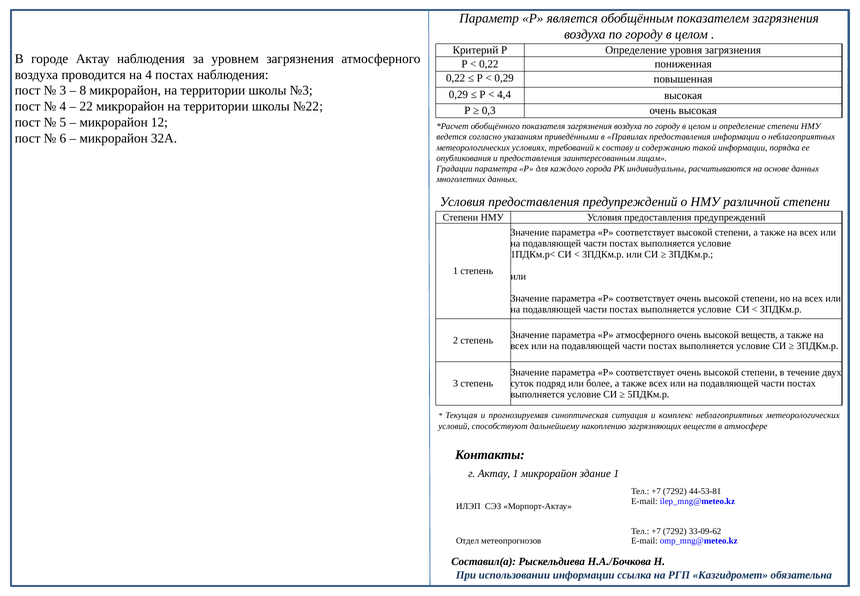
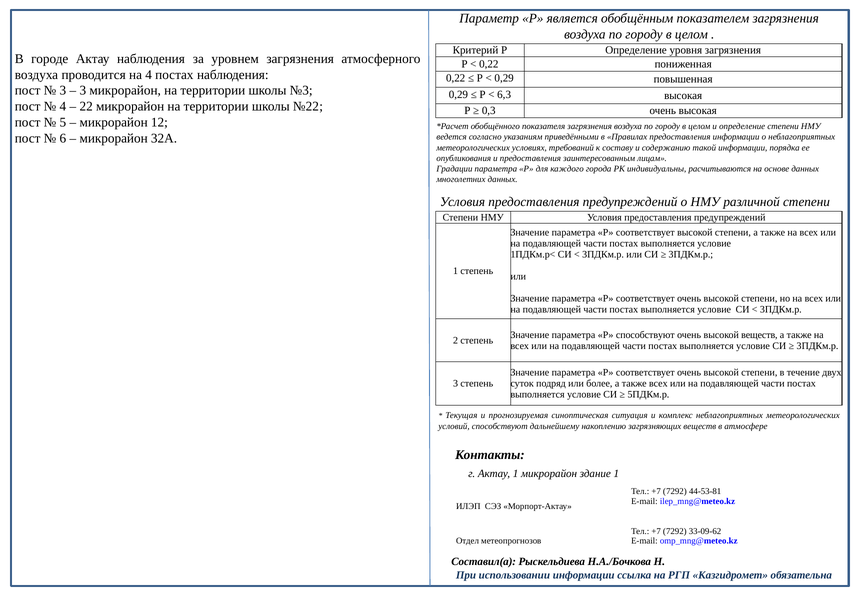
8: 8 -> 3 (83, 90)
4,4: 4,4 -> 6,3 (504, 94)
Р атмосферного: атмосферного -> способствуют (645, 335)
